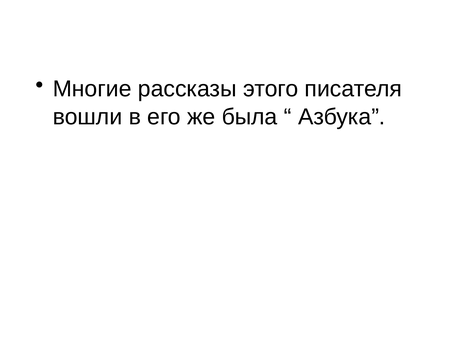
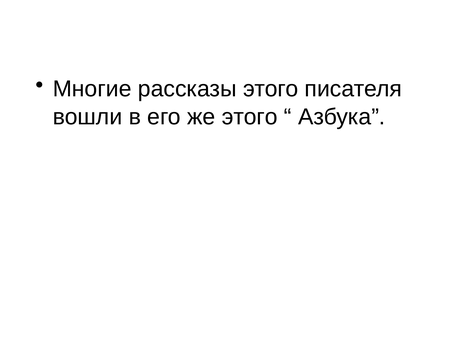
же была: была -> этого (250, 117)
